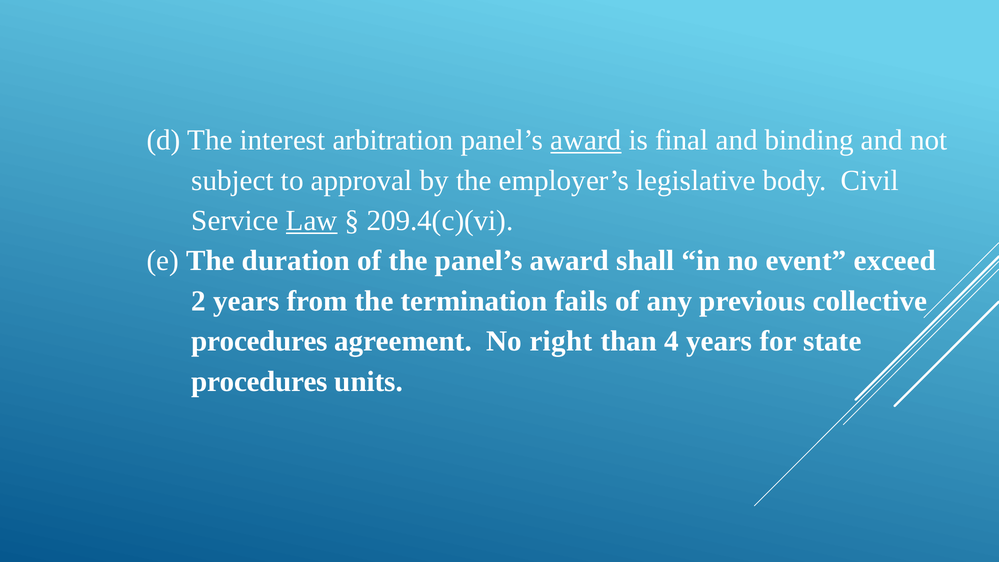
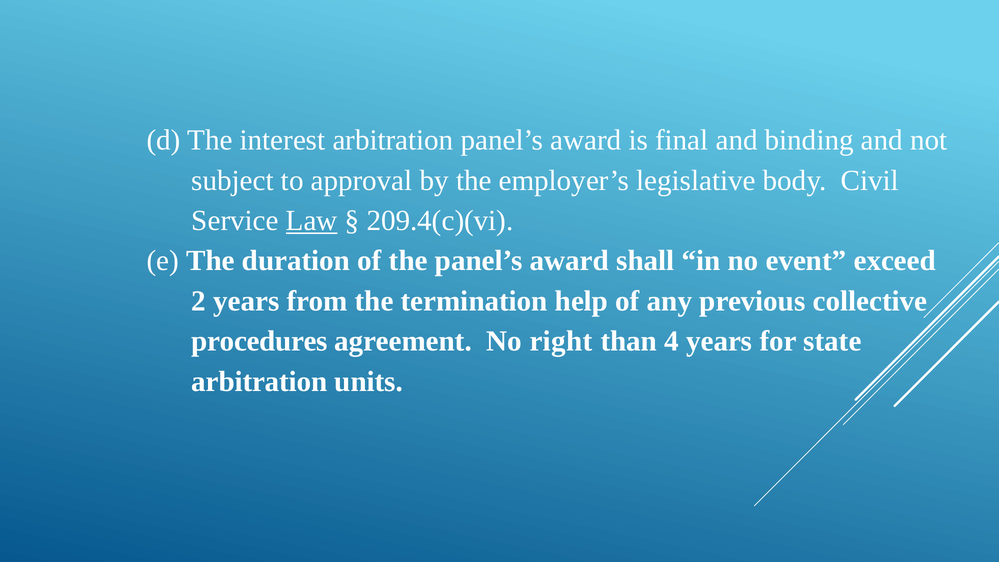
award underline: present -> none (586, 140)
fails: fails -> help (582, 301)
procedures: procedures -> arbitration (259, 381)
